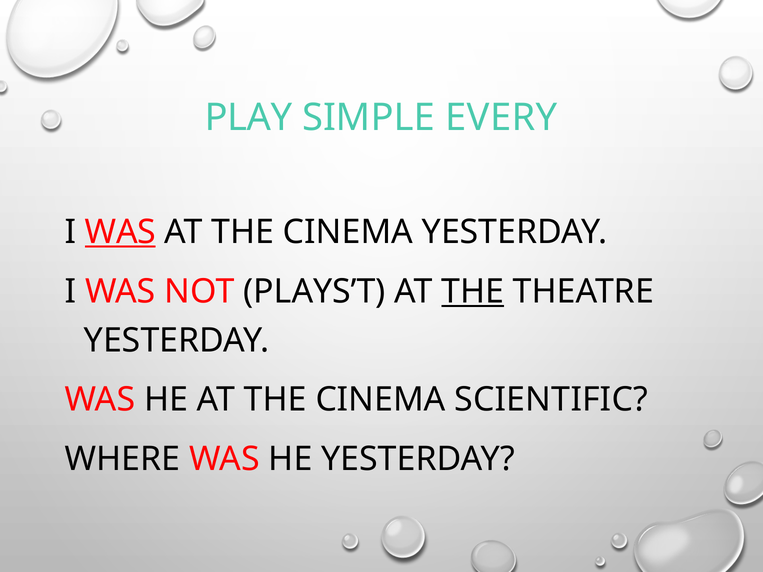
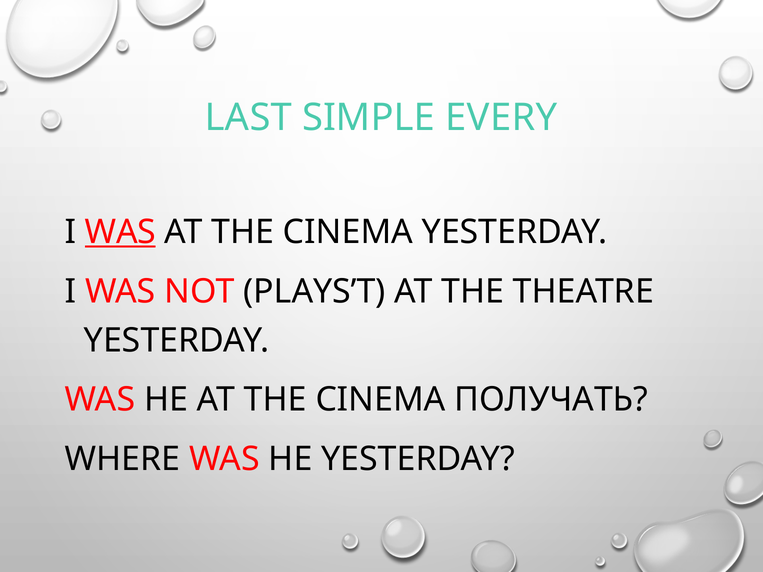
PLAY: PLAY -> LAST (248, 118)
THE underline: present -> none (473, 292)
SCIENTIFIC: SCIENTIFIC -> ПОЛУЧАТЬ (551, 400)
